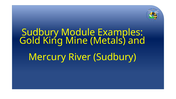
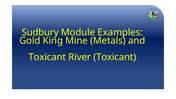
Mercury: Mercury -> Toxicant (47, 57)
River Sudbury: Sudbury -> Toxicant (115, 57)
